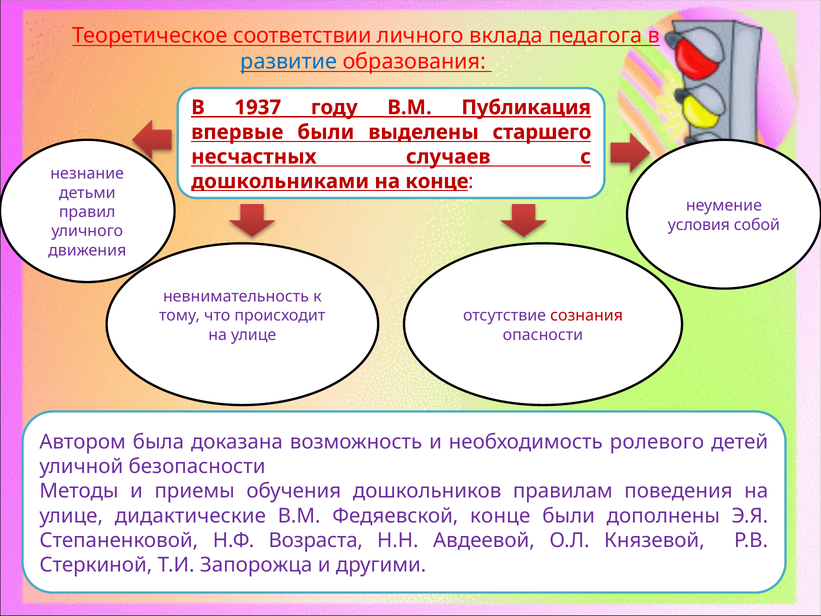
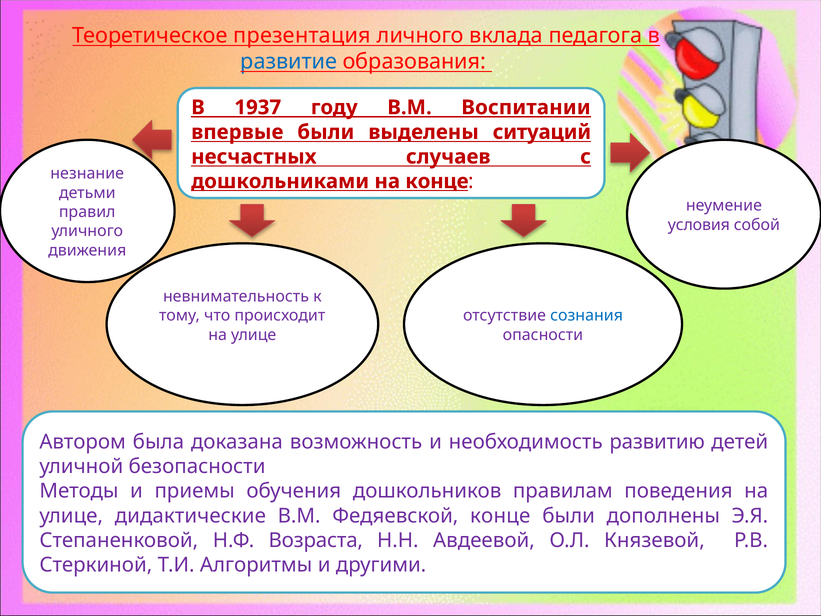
соответствии: соответствии -> презентация (302, 36)
Публикация: Публикация -> Воспитании (526, 107)
старшего: старшего -> ситуаций (542, 132)
сознания colour: red -> blue (587, 316)
ролевого: ролевого -> развитию (657, 442)
Запорожца: Запорожца -> Алгоритмы (256, 565)
